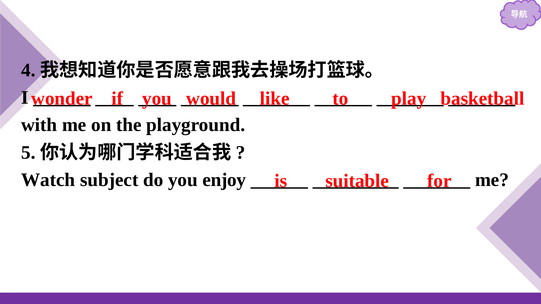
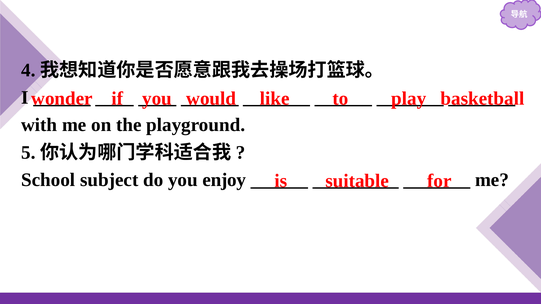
Watch: Watch -> School (48, 180)
